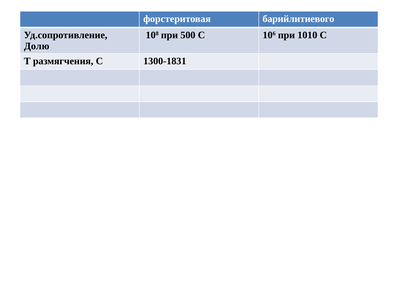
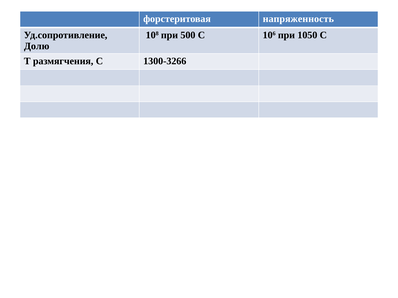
барийлитиевого: барийлитиевого -> напряженность (298, 19)
1010: 1010 -> 1050 (307, 35)
1300-1831: 1300-1831 -> 1300-3266 (165, 61)
